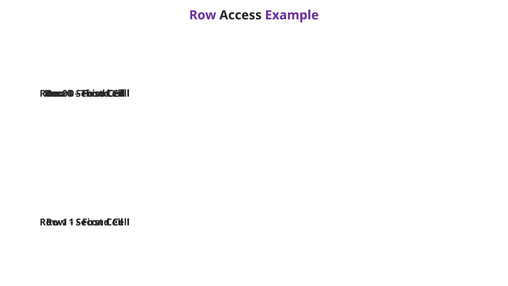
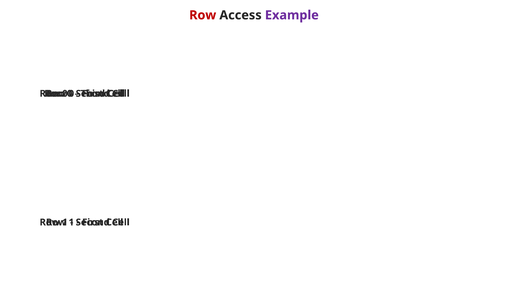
Row colour: purple -> red (203, 15)
